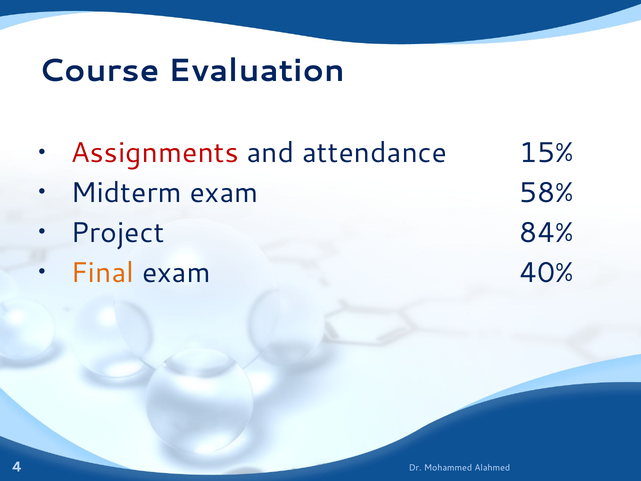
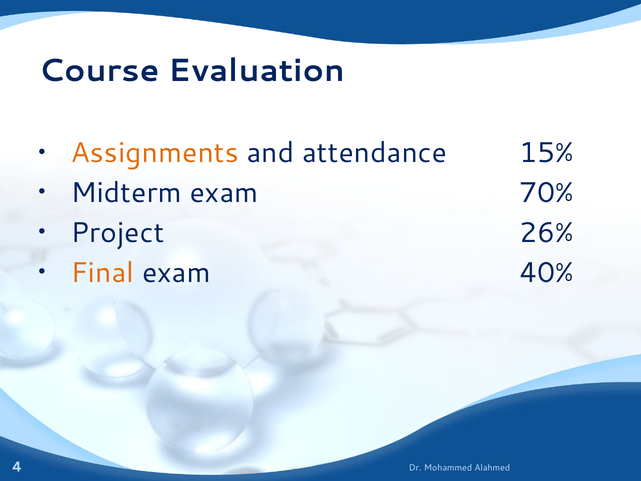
Assignments colour: red -> orange (155, 153)
58%: 58% -> 70% (546, 193)
84%: 84% -> 26% (546, 233)
